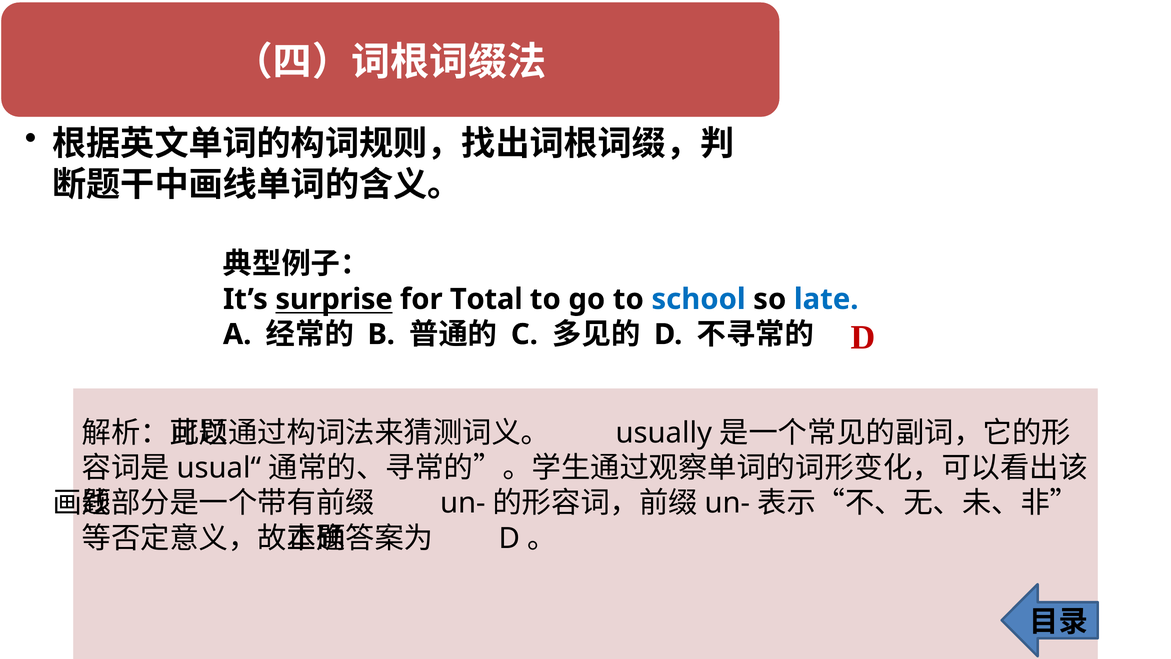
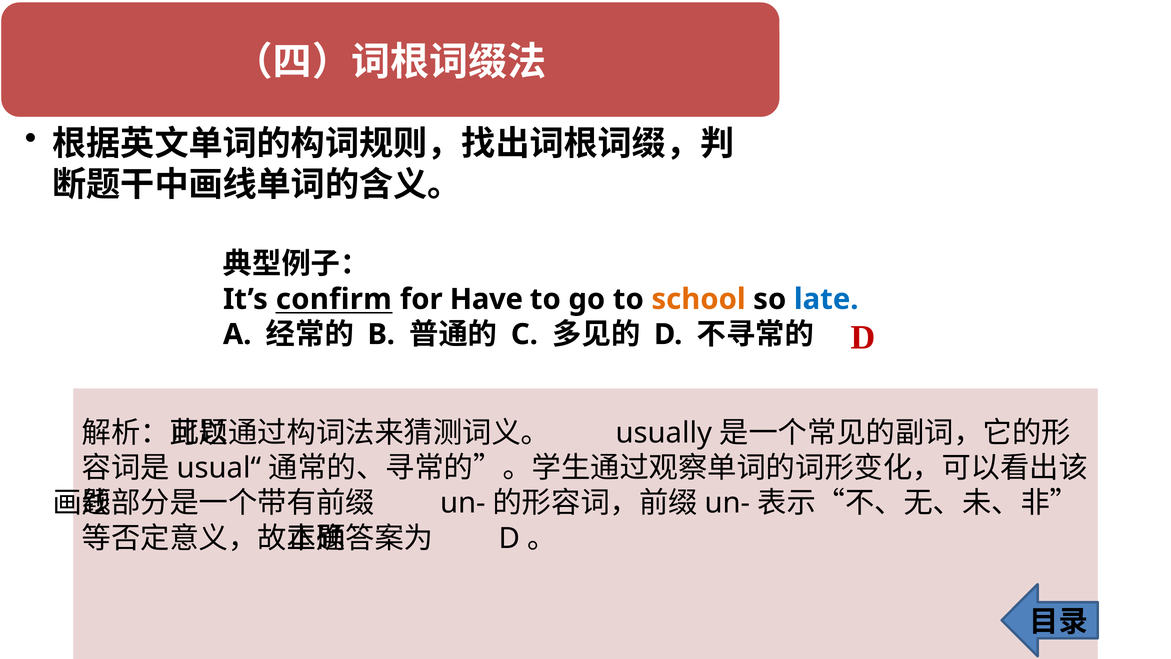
surprise: surprise -> confirm (334, 299)
Total: Total -> Have (486, 299)
school colour: blue -> orange (699, 299)
